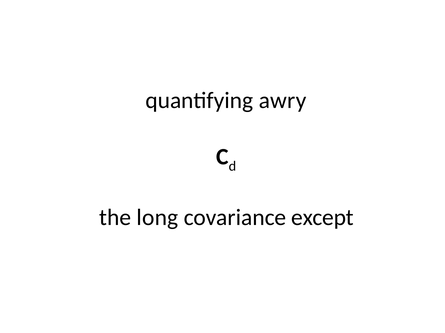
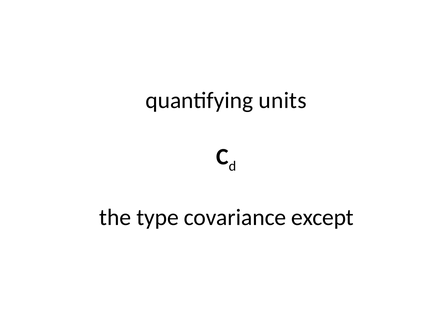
awry: awry -> units (283, 101)
long: long -> type (158, 218)
